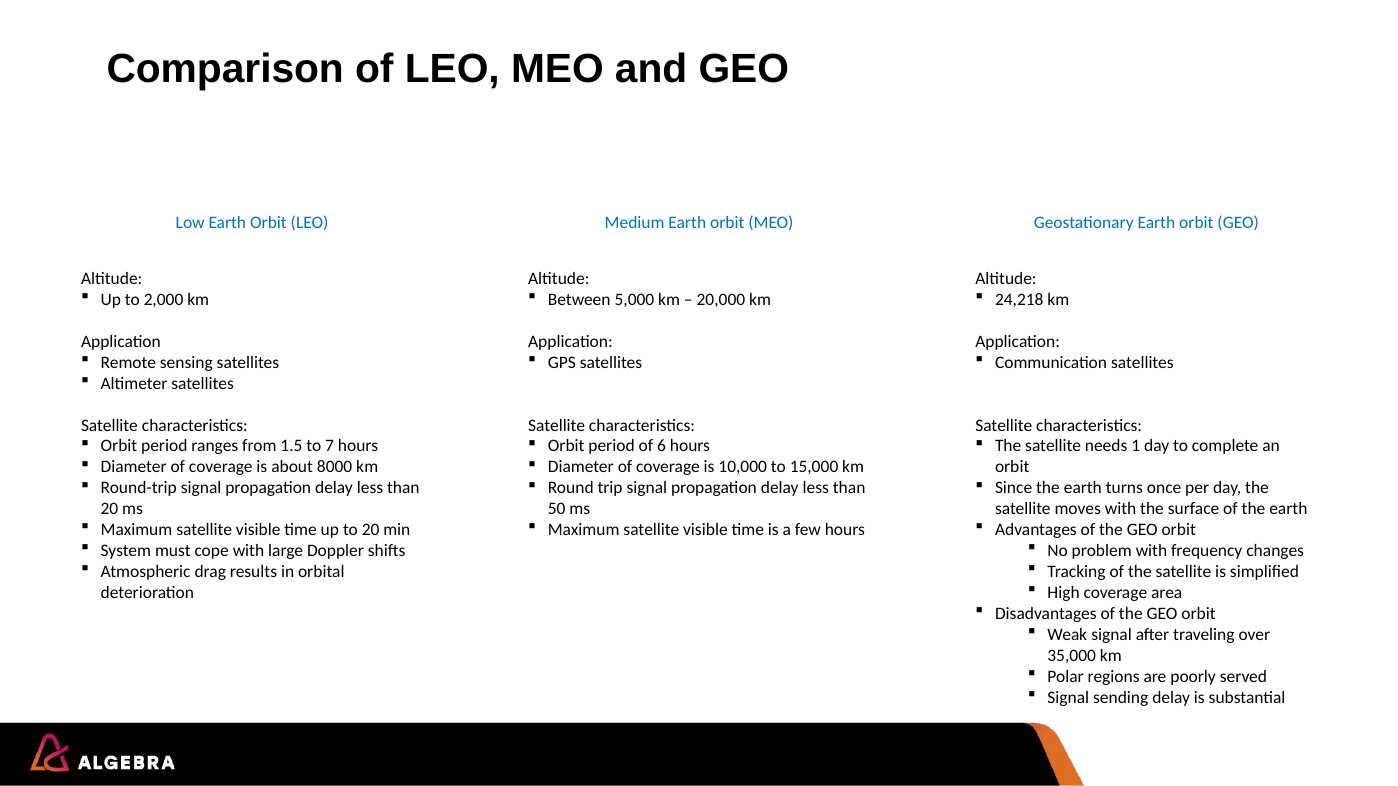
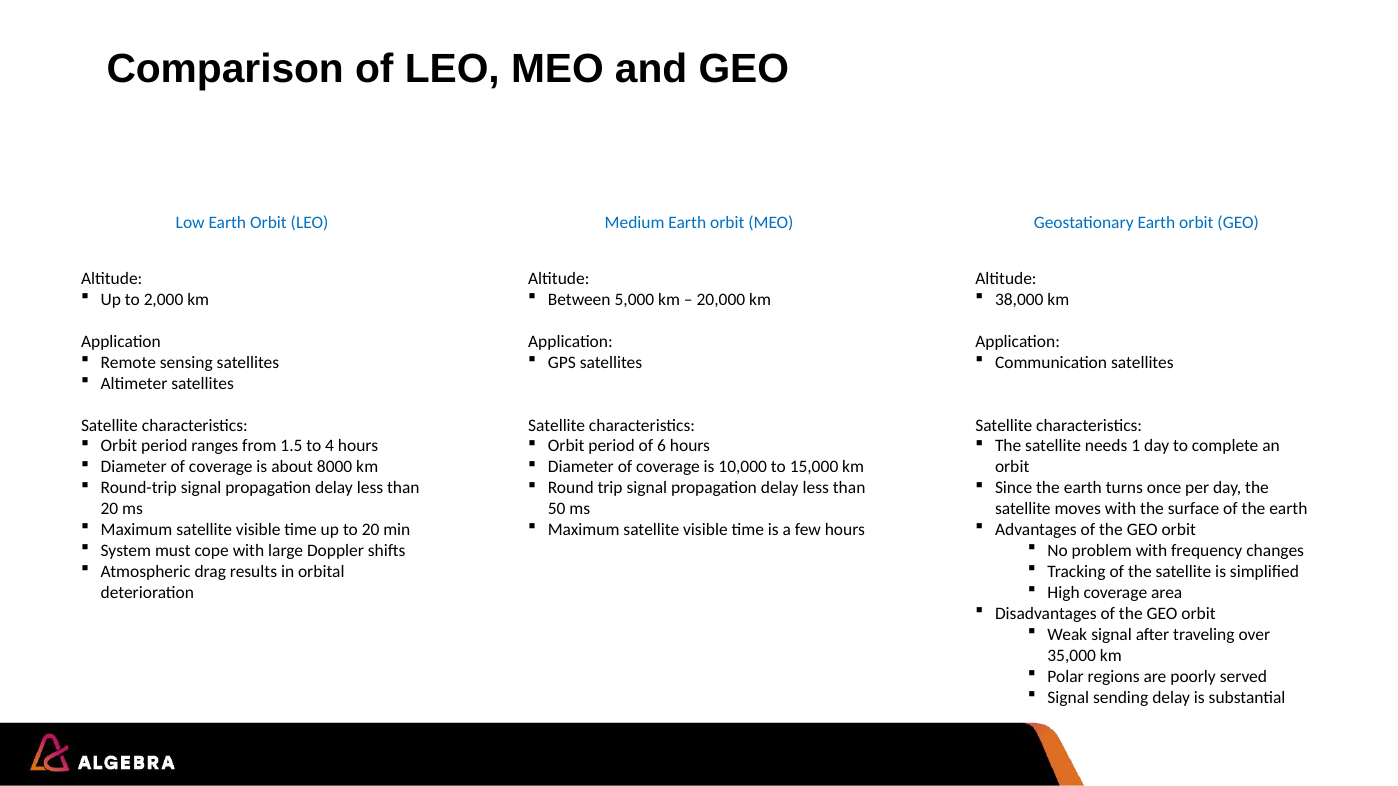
24,218: 24,218 -> 38,000 (1019, 300)
7: 7 -> 4 (330, 446)
